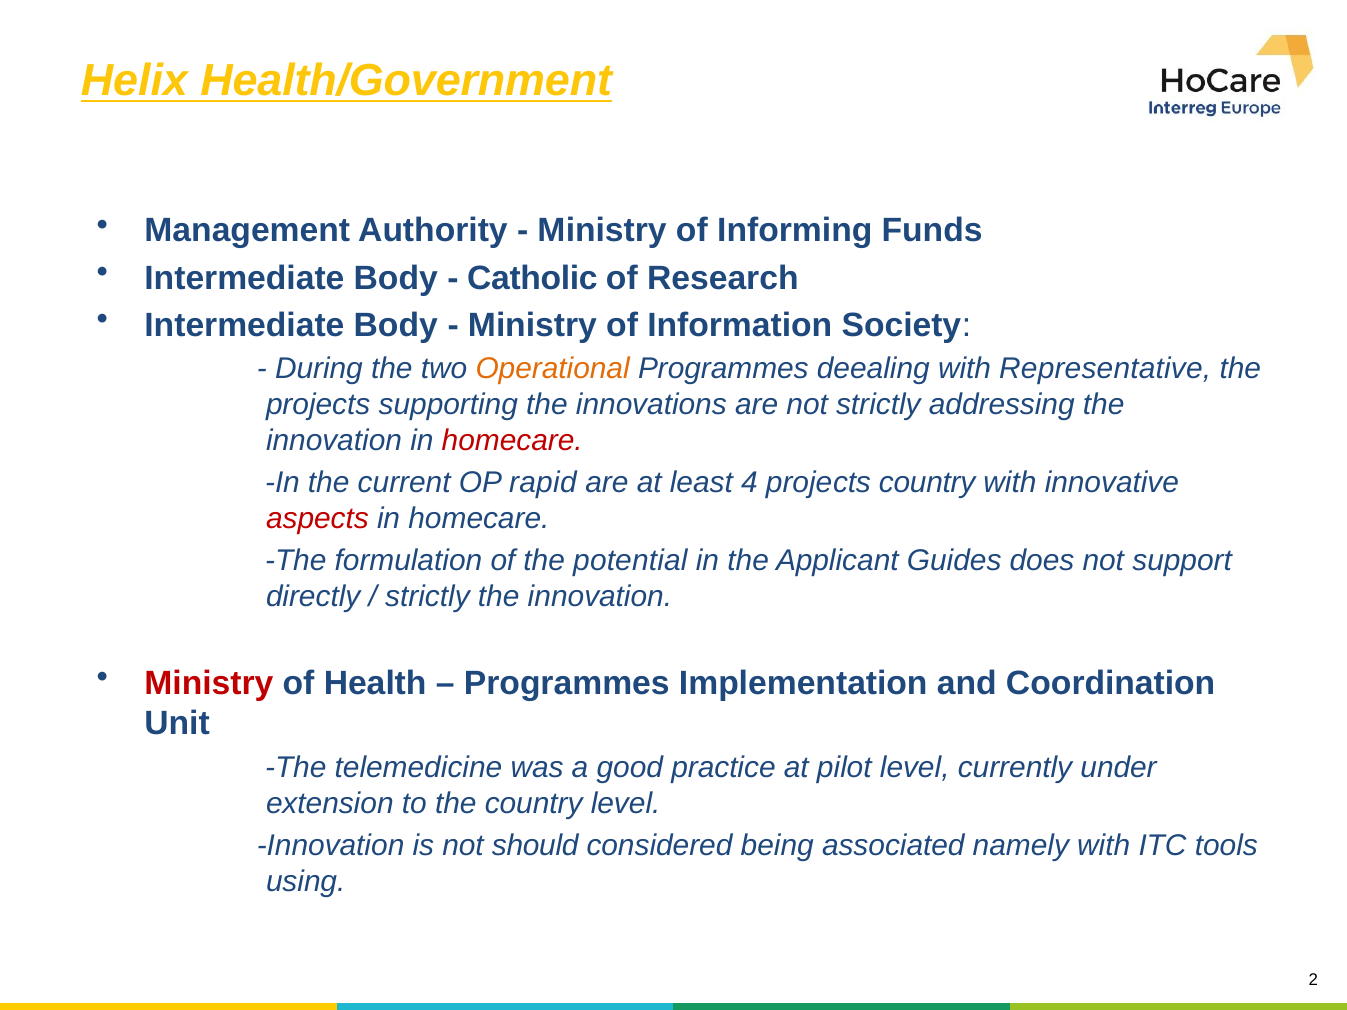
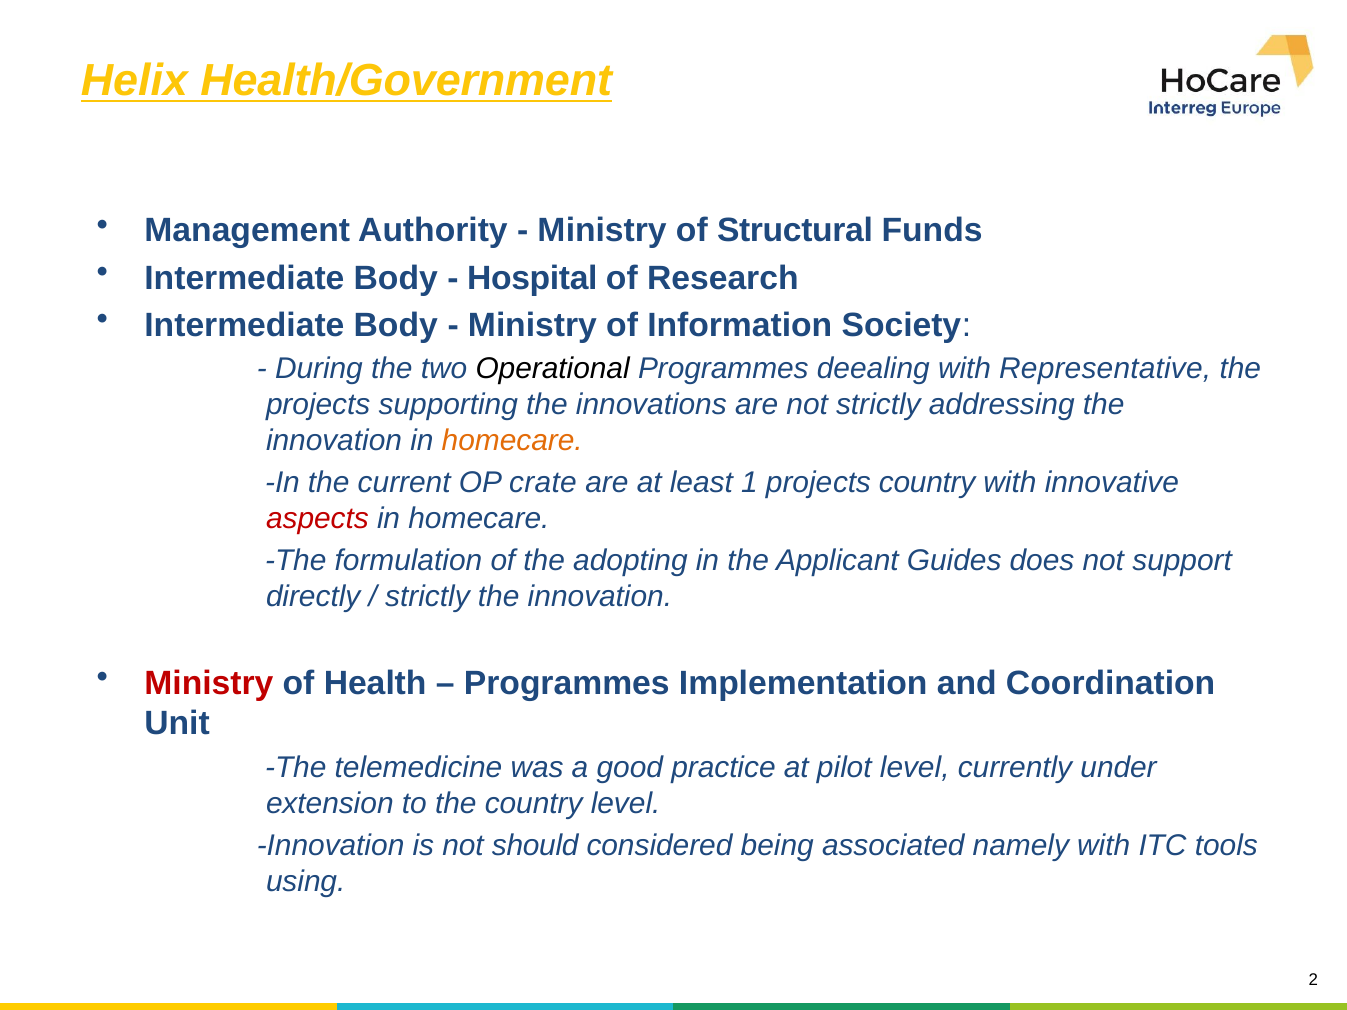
Informing: Informing -> Structural (795, 231)
Catholic: Catholic -> Hospital (532, 278)
Operational colour: orange -> black (553, 369)
homecare colour: red -> orange (512, 441)
rapid: rapid -> crate (543, 483)
4: 4 -> 1 (749, 483)
potential: potential -> adopting (630, 561)
